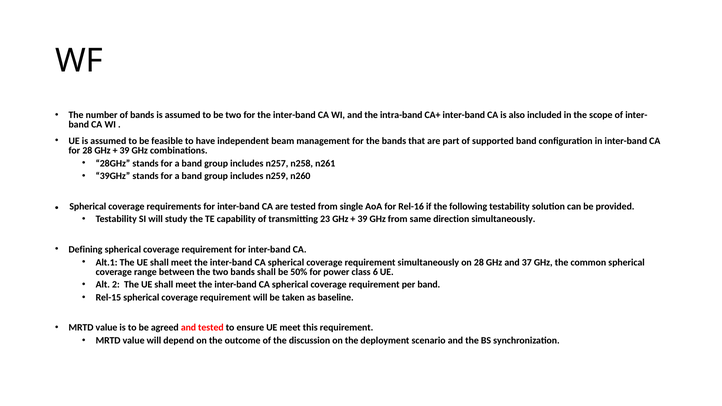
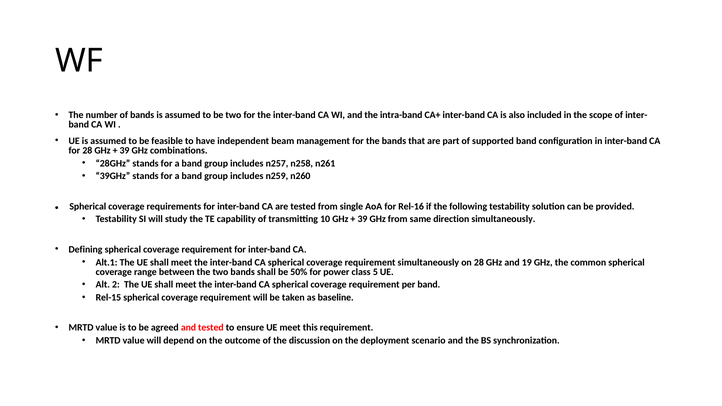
23: 23 -> 10 (325, 219)
37: 37 -> 19 (527, 262)
6: 6 -> 5 (375, 272)
